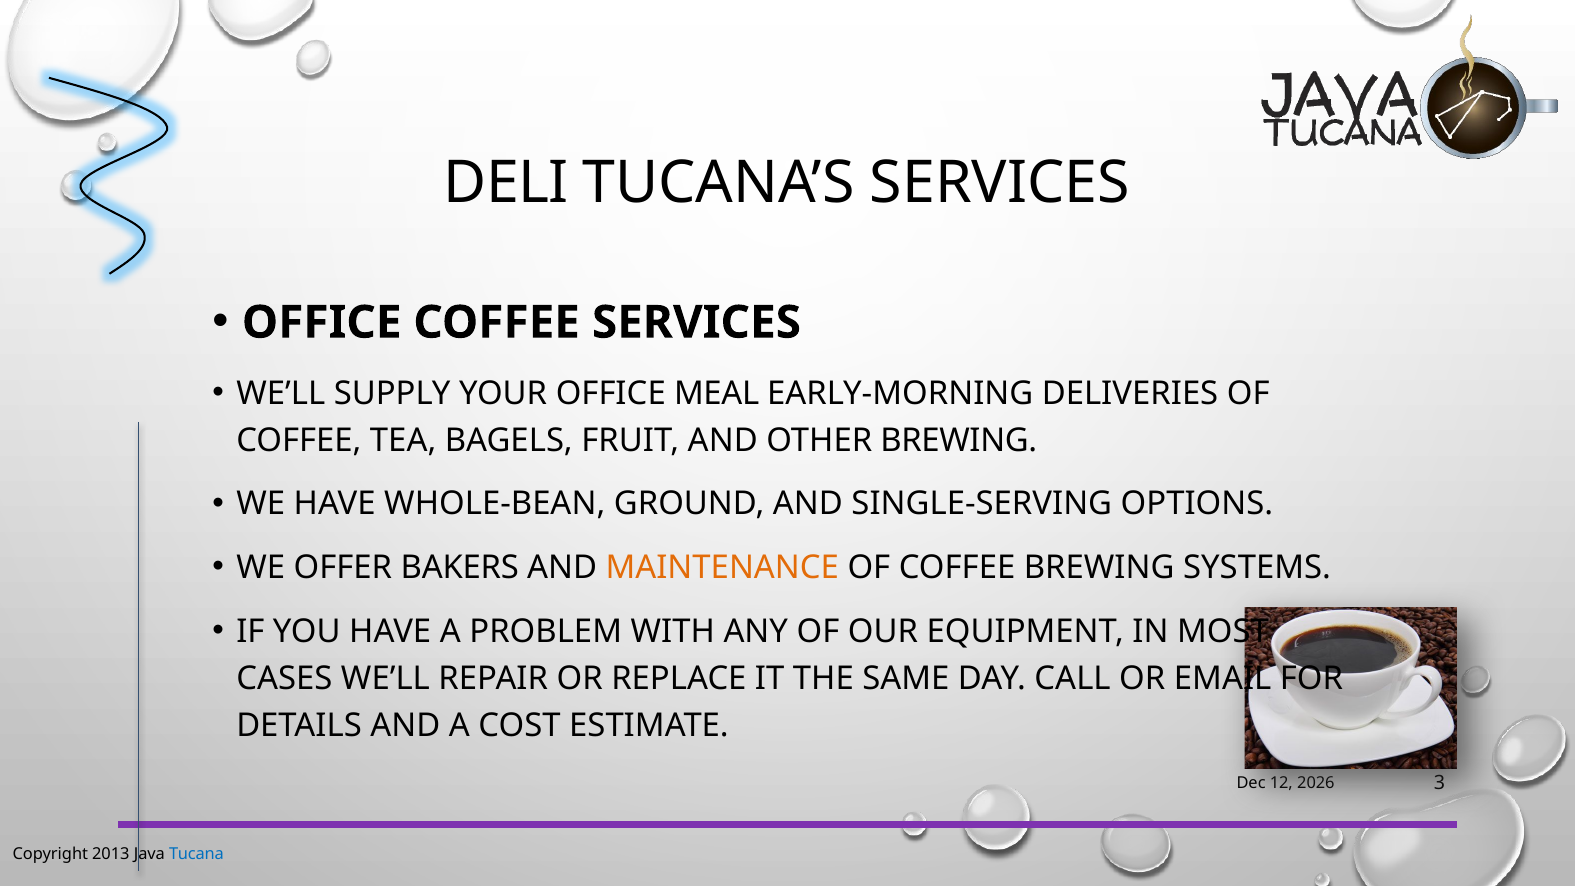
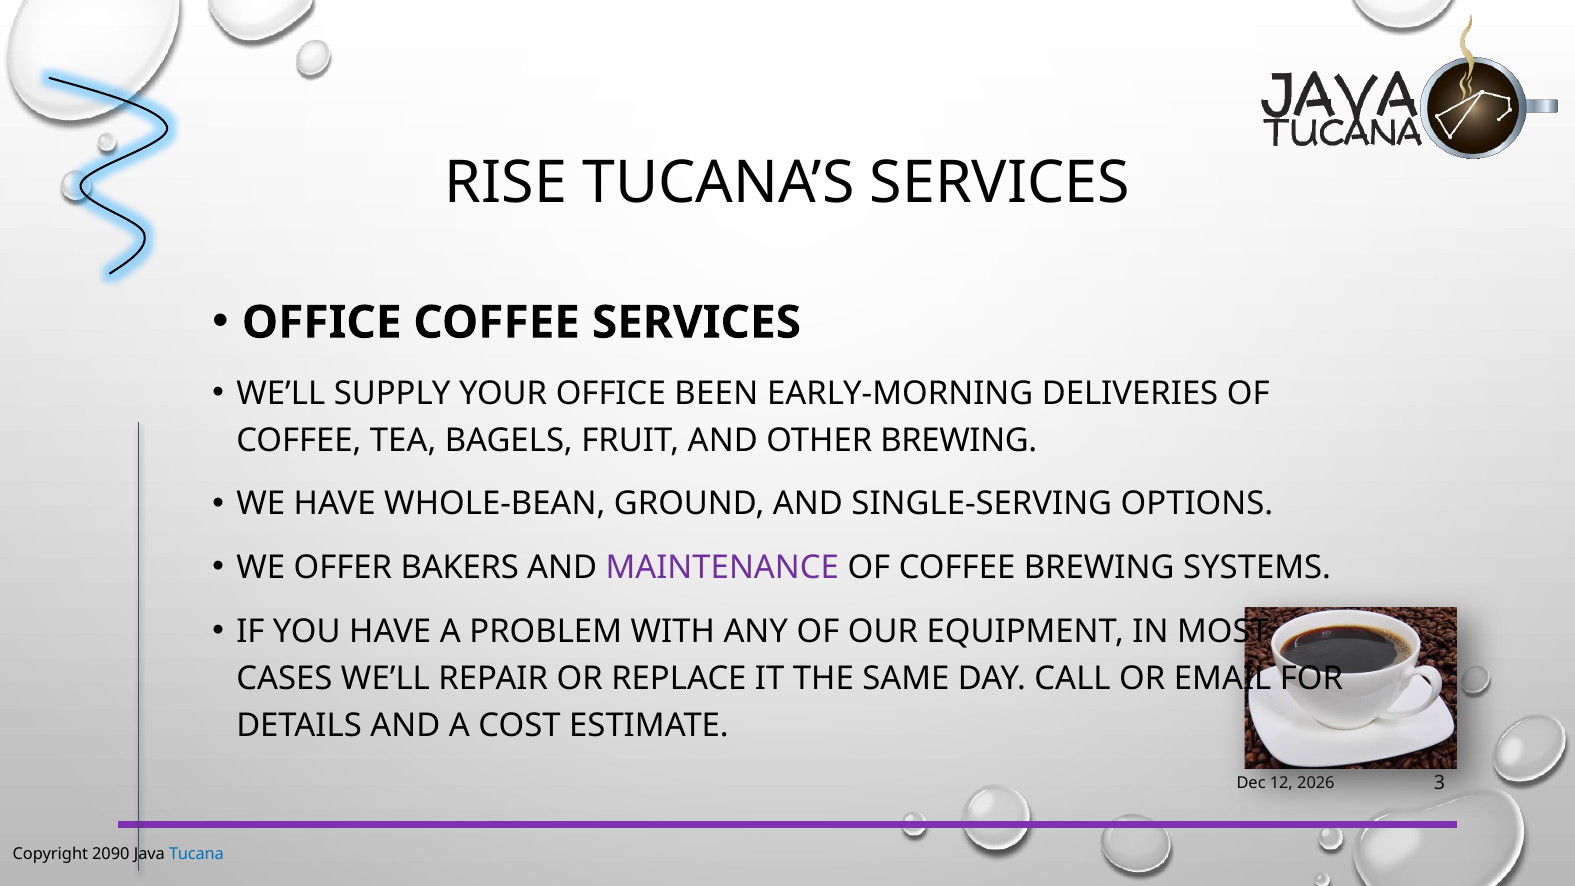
DELI: DELI -> RISE (506, 183)
MEAL: MEAL -> BEEN (716, 393)
MAINTENANCE colour: orange -> purple (722, 568)
2013: 2013 -> 2090 (111, 854)
